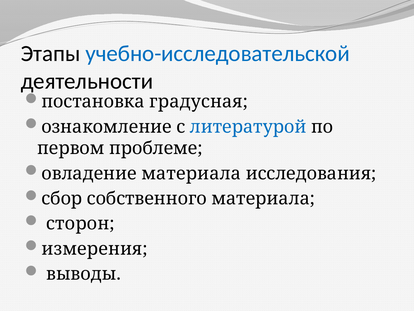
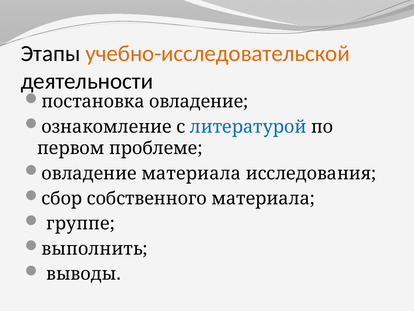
учебно-исследовательской colour: blue -> orange (218, 54)
постановка градусная: градусная -> овладение (199, 102)
сторон: сторон -> группе (81, 223)
измерения: измерения -> выполнить (95, 248)
